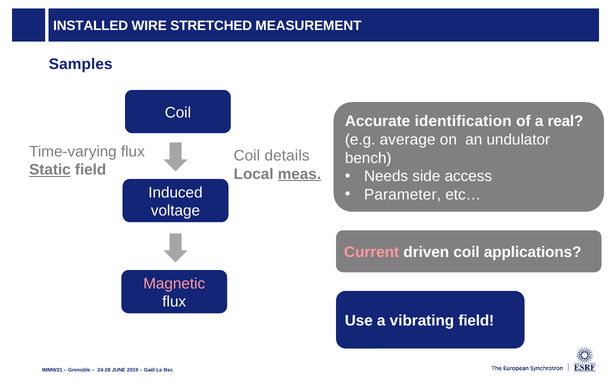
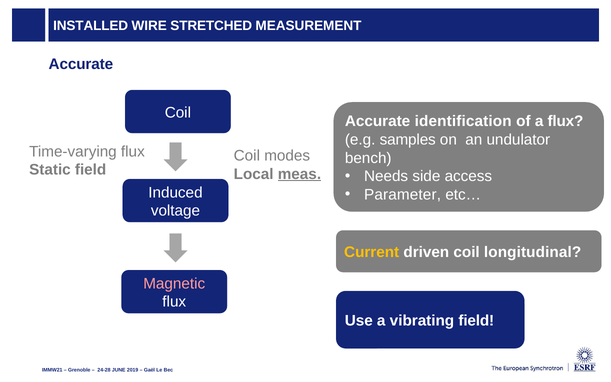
Samples: Samples -> Accurate (81, 64)
a real: real -> flux (565, 121)
average: average -> samples (408, 140)
details: details -> modes (287, 156)
Static underline: present -> none (50, 170)
Current colour: pink -> yellow (372, 252)
applications: applications -> longitudinal (533, 252)
